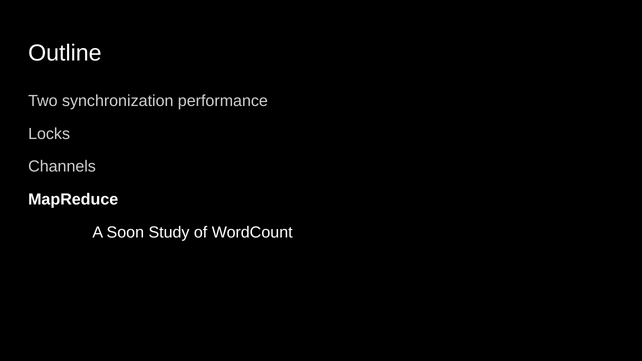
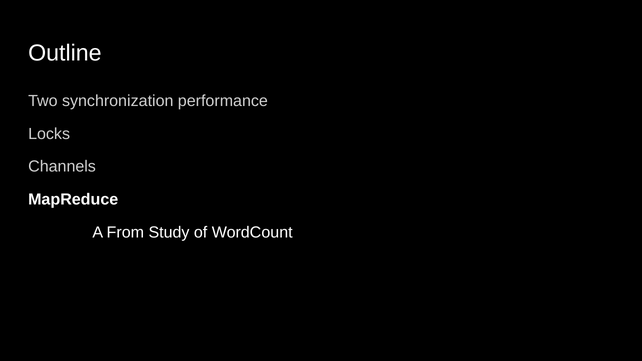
Soon: Soon -> From (125, 232)
